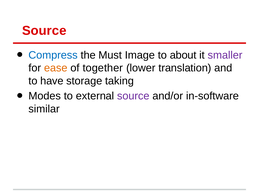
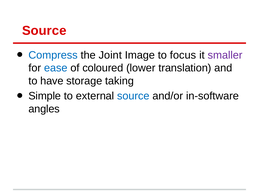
Must: Must -> Joint (110, 55)
about: about -> focus (183, 55)
ease colour: orange -> blue (56, 68)
together: together -> coloured (103, 68)
Modes: Modes -> Simple (45, 96)
source colour: purple -> blue (133, 96)
similar: similar -> angles (44, 109)
